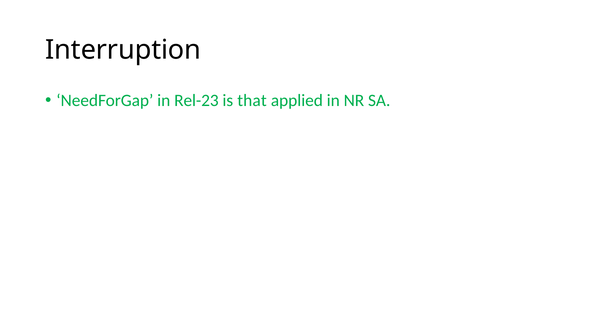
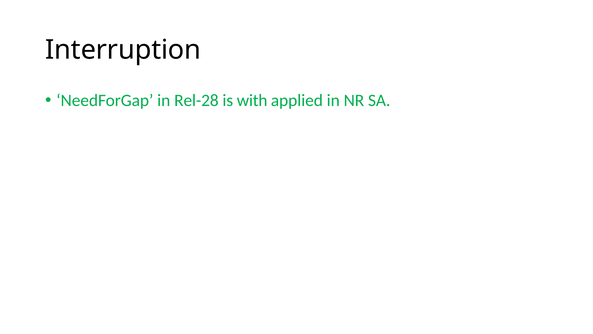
Rel-23: Rel-23 -> Rel-28 (196, 100)
that: that -> with (252, 100)
